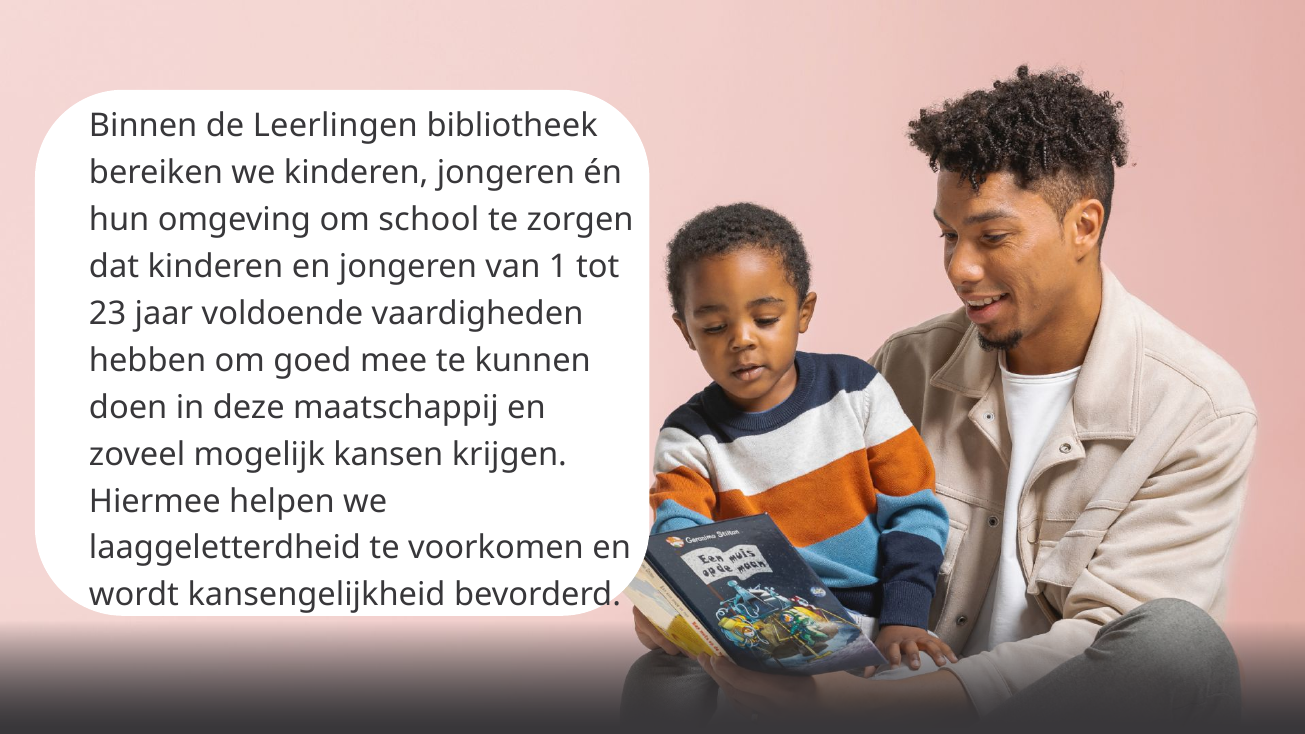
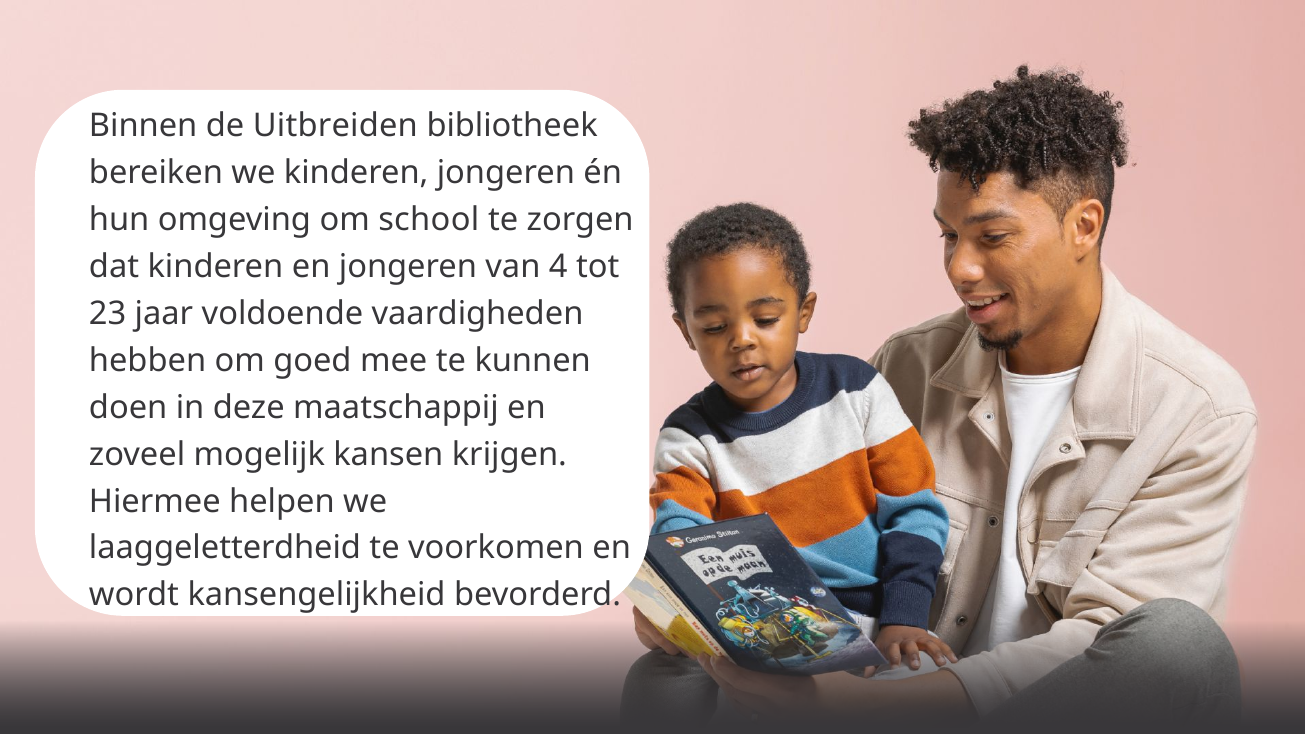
Leerlingen: Leerlingen -> Uitbreiden (335, 126)
1: 1 -> 4 (558, 266)
